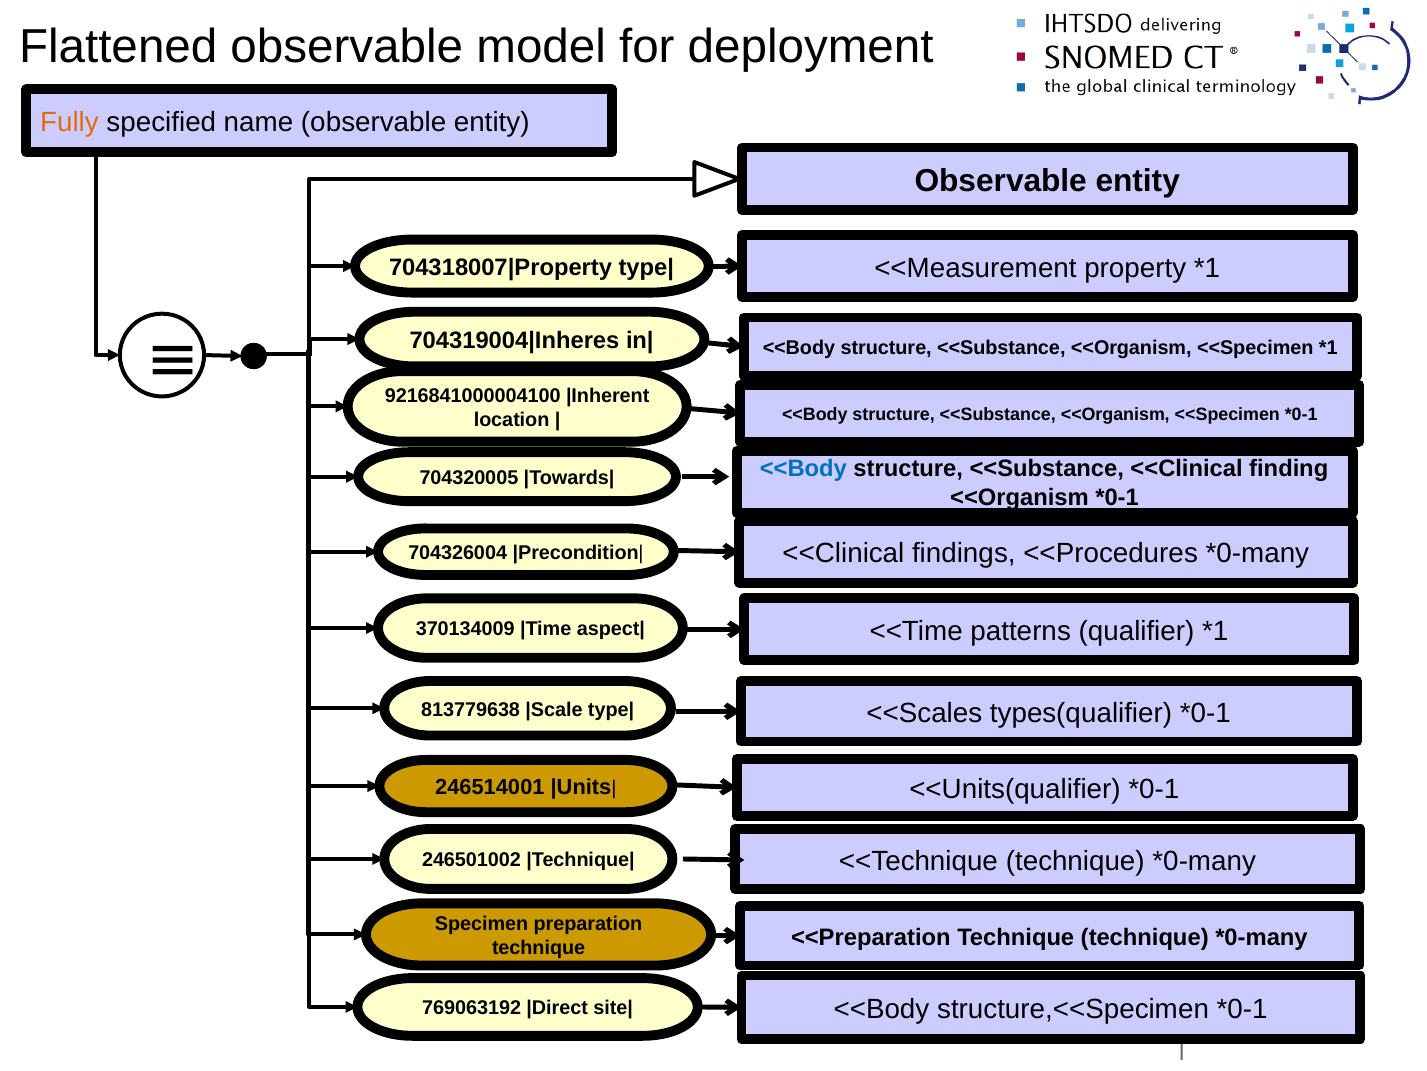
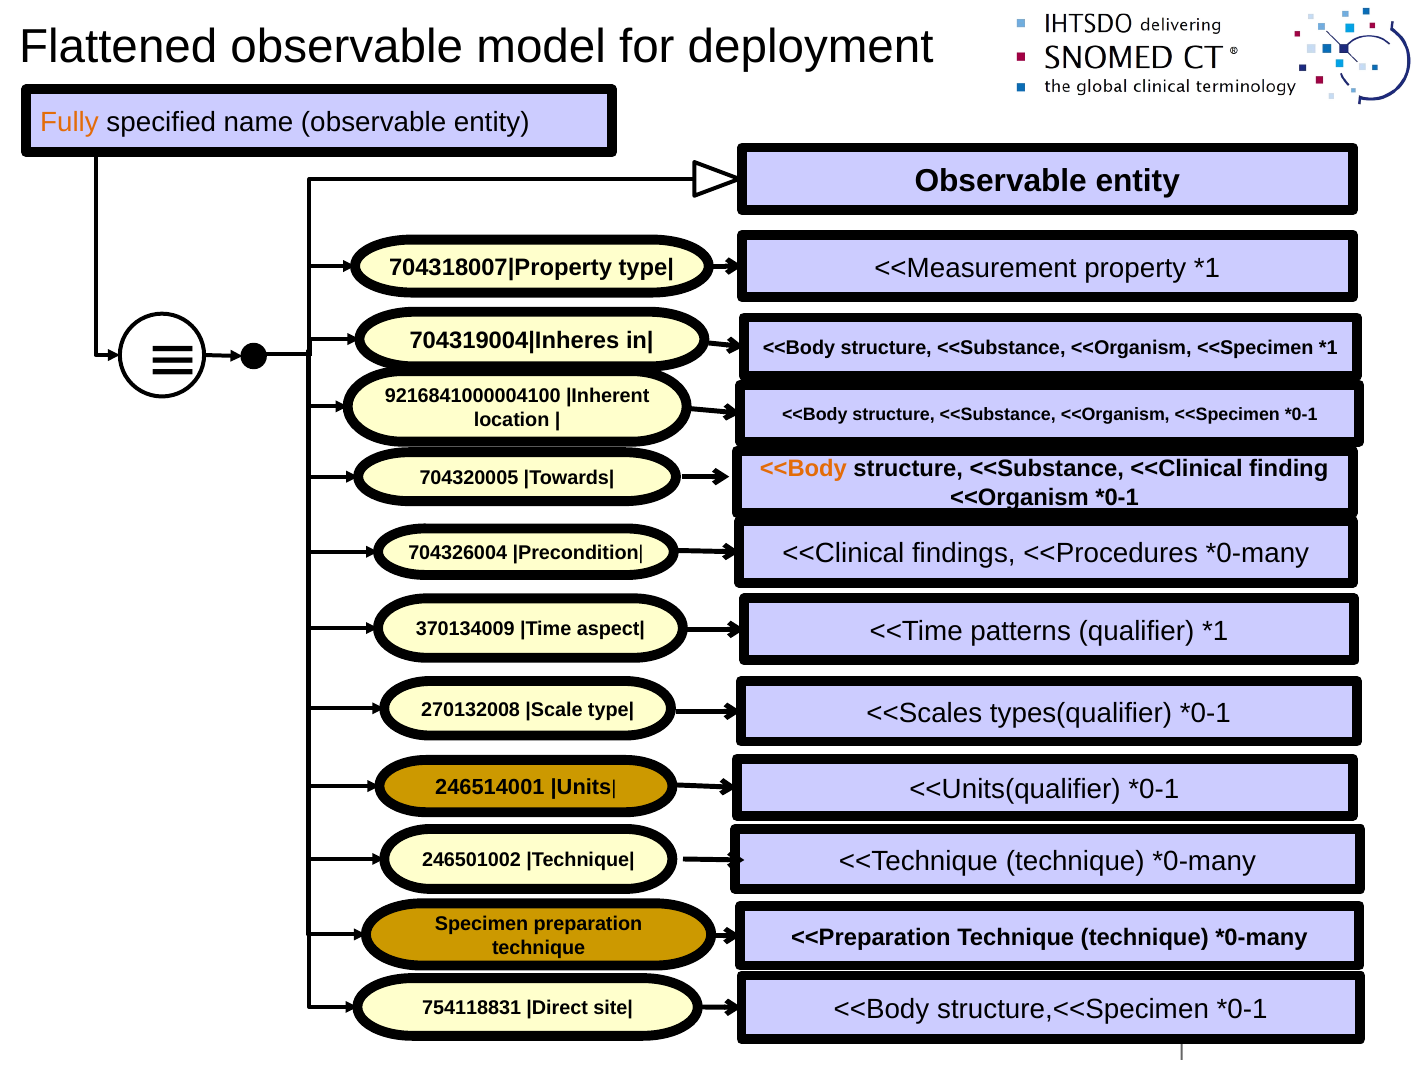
<<Body colour: blue -> orange (803, 469)
813779638: 813779638 -> 270132008 (471, 709)
769063192: 769063192 -> 754118831 (472, 1008)
